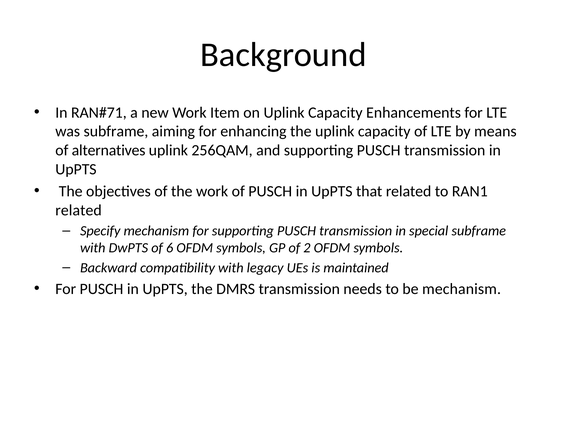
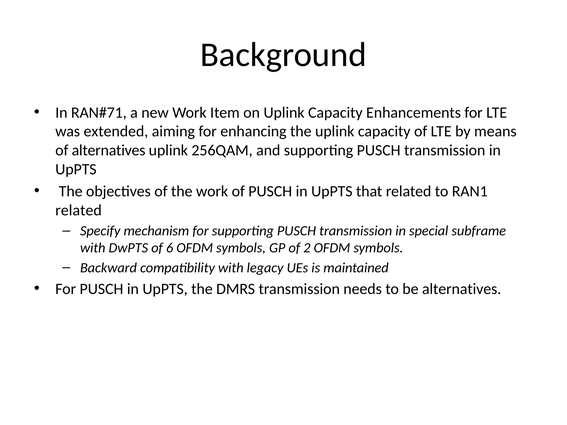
was subframe: subframe -> extended (116, 132)
be mechanism: mechanism -> alternatives (462, 289)
